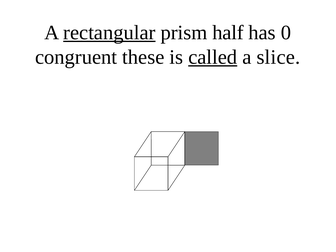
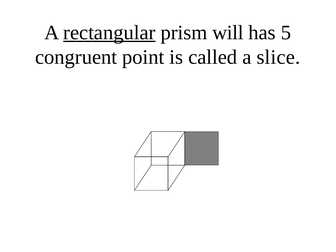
half: half -> will (228, 33)
0: 0 -> 5 (286, 33)
these: these -> point (143, 57)
called underline: present -> none (213, 57)
